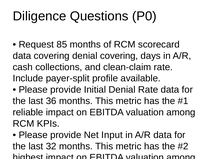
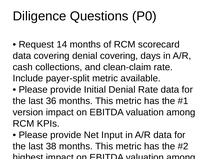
85: 85 -> 14 (62, 45)
payer-split profile: profile -> metric (105, 79)
reliable: reliable -> version (28, 113)
32: 32 -> 38 (51, 147)
